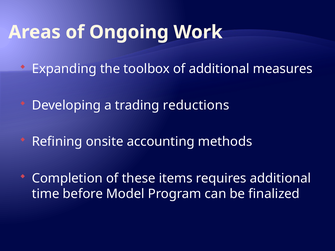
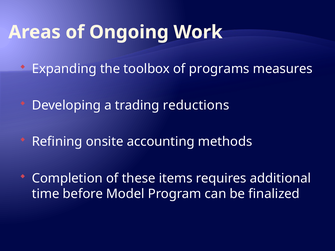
of additional: additional -> programs (219, 69)
